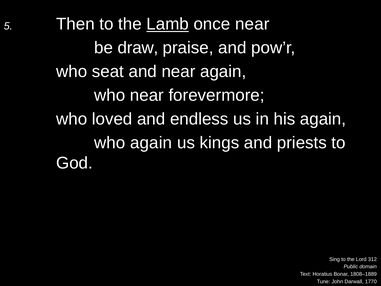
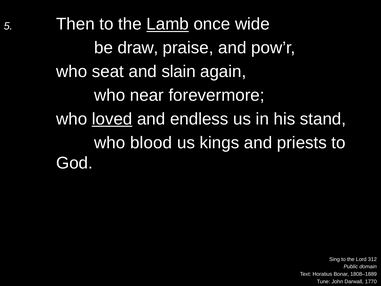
once near: near -> wide (252, 24)
and near: near -> slain (179, 72)
loved underline: none -> present (112, 119)
his again: again -> stand (323, 119)
who again: again -> blood (151, 143)
